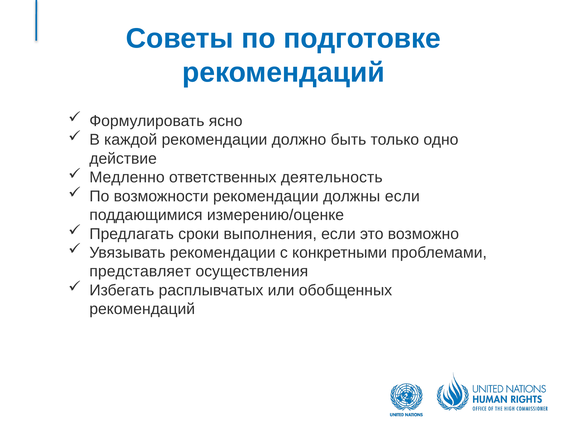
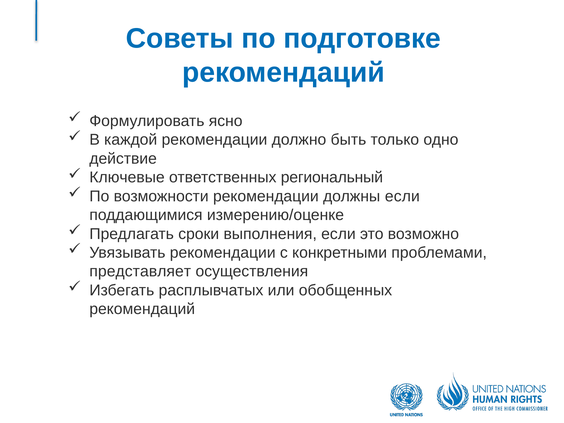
Медленно: Медленно -> Ключевые (127, 177)
деятельность: деятельность -> региональный (332, 177)
